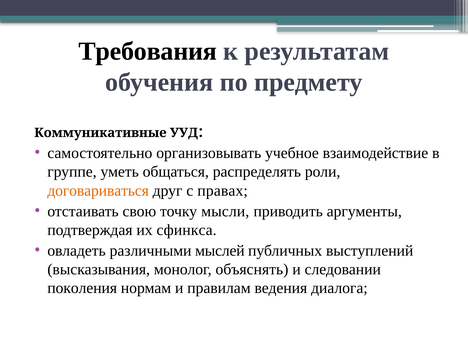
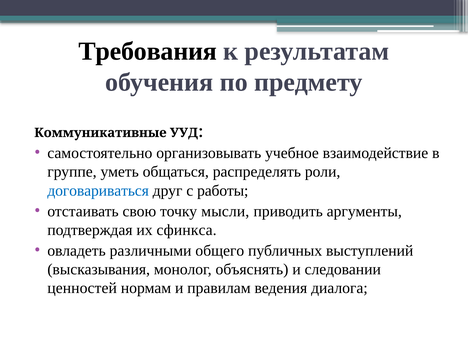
договариваться colour: orange -> blue (98, 191)
правах: правах -> работы (223, 191)
мыслей: мыслей -> общего (220, 251)
поколения: поколения -> ценностей (82, 288)
